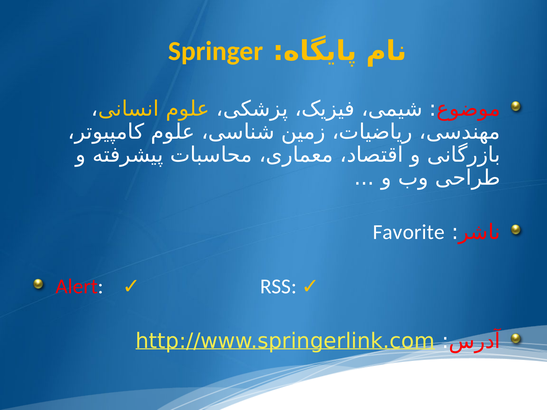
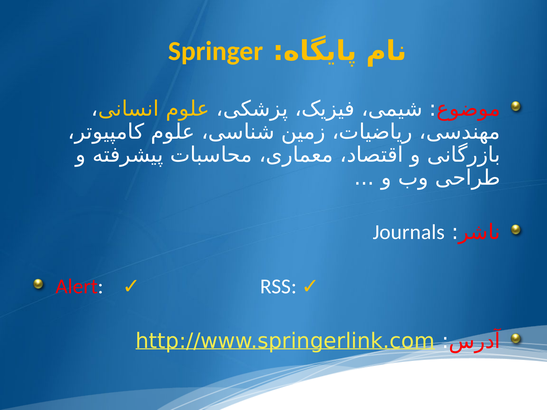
Favorite: Favorite -> Journals (409, 232)
